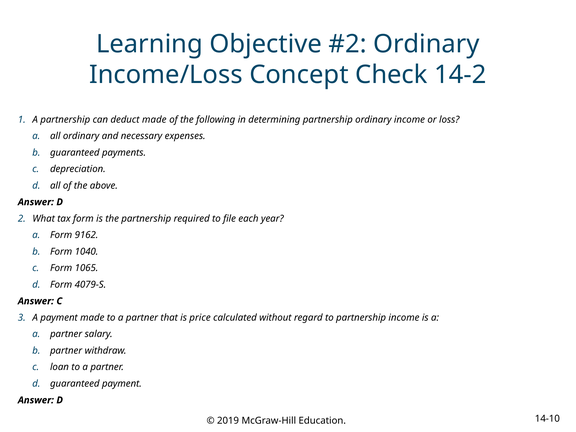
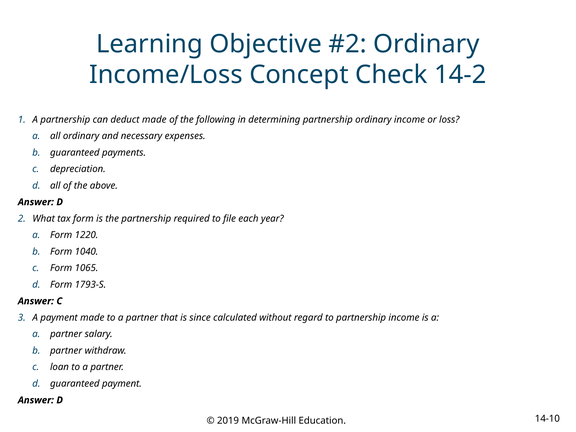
9162: 9162 -> 1220 (87, 235)
4079-S: 4079-S -> 1793-S (90, 285)
price: price -> since (200, 318)
